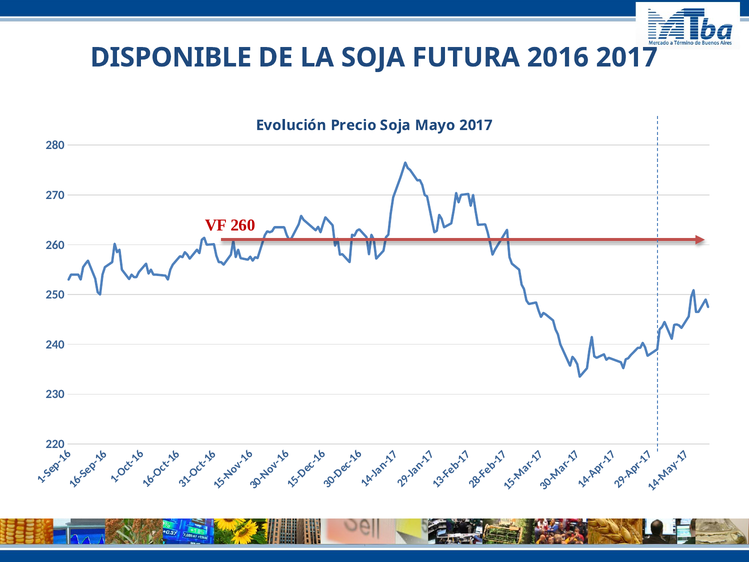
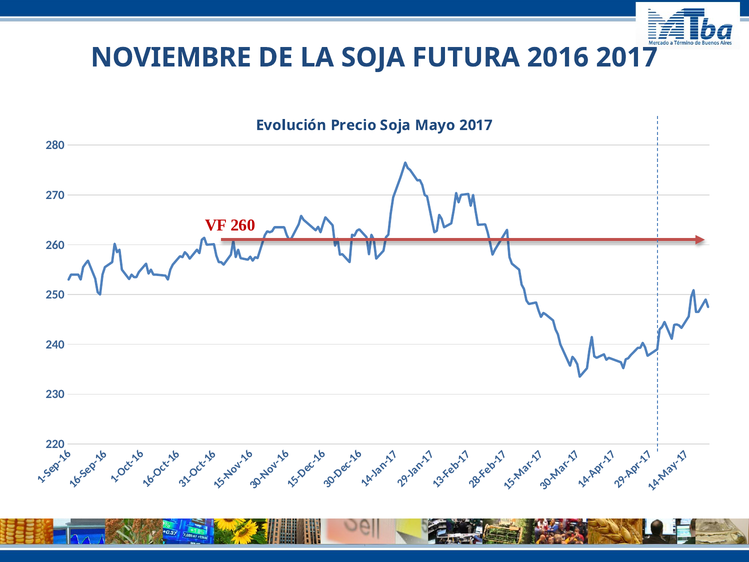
DISPONIBLE: DISPONIBLE -> NOVIEMBRE (171, 57)
